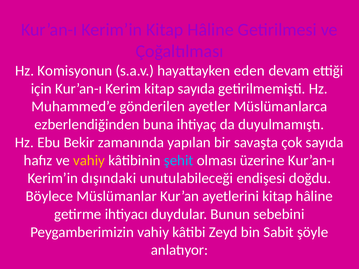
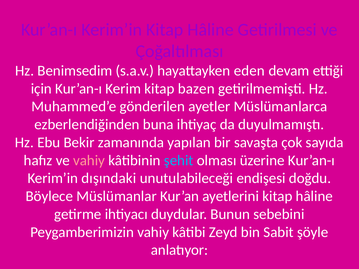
Komisyonun: Komisyonun -> Benimsedim (75, 71)
kitap sayıda: sayıda -> bazen (196, 89)
vahiy colour: yellow -> pink (89, 160)
